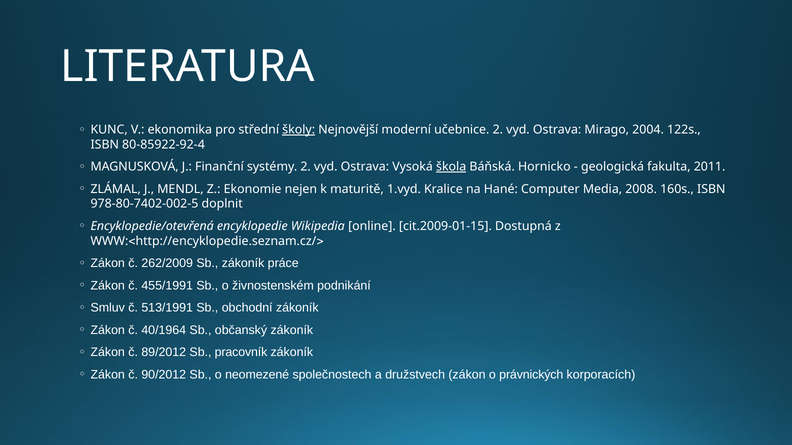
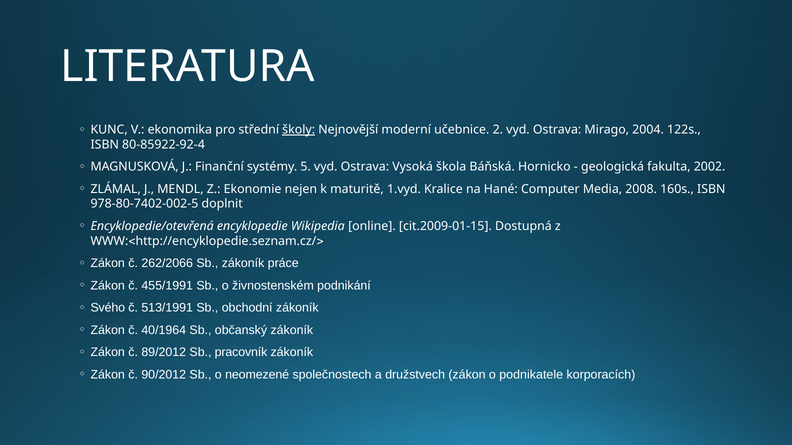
systémy 2: 2 -> 5 (306, 167)
škola underline: present -> none (451, 167)
2011: 2011 -> 2002 (710, 167)
262/2009: 262/2009 -> 262/2066 (167, 264)
Smluv: Smluv -> Svého (108, 308)
právnických: právnických -> podnikatele (531, 375)
